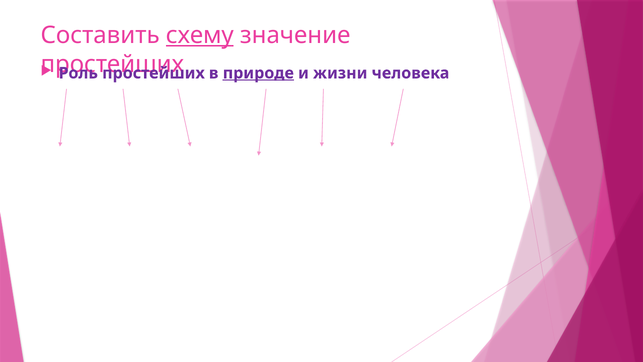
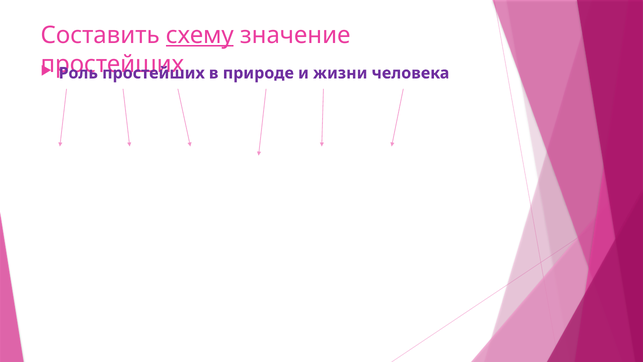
природе underline: present -> none (258, 73)
